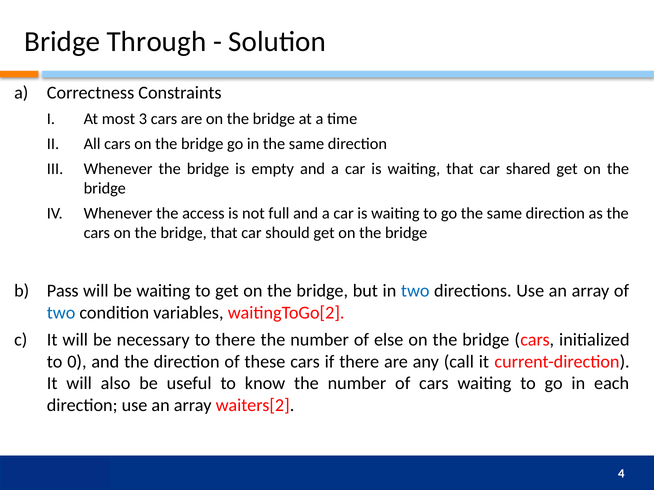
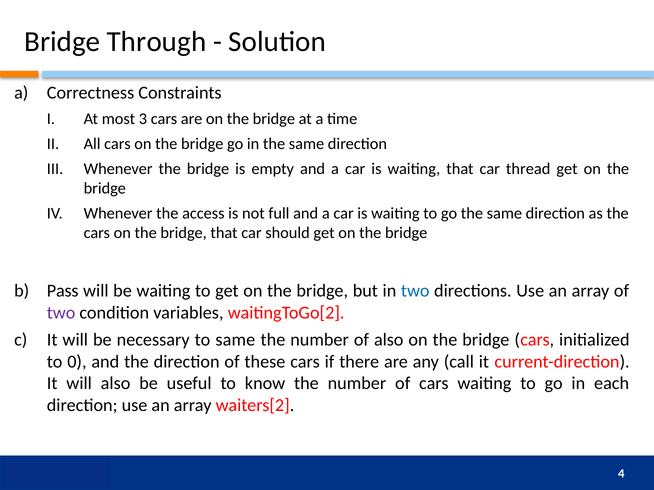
shared: shared -> thread (528, 169)
two colour: blue -> purple (61, 313)
to there: there -> same (235, 340)
of else: else -> also (389, 340)
